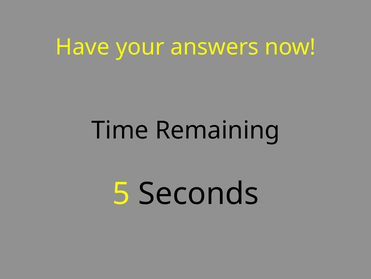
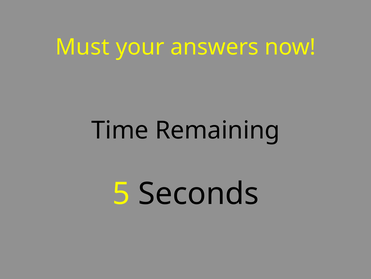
Have: Have -> Must (82, 47)
